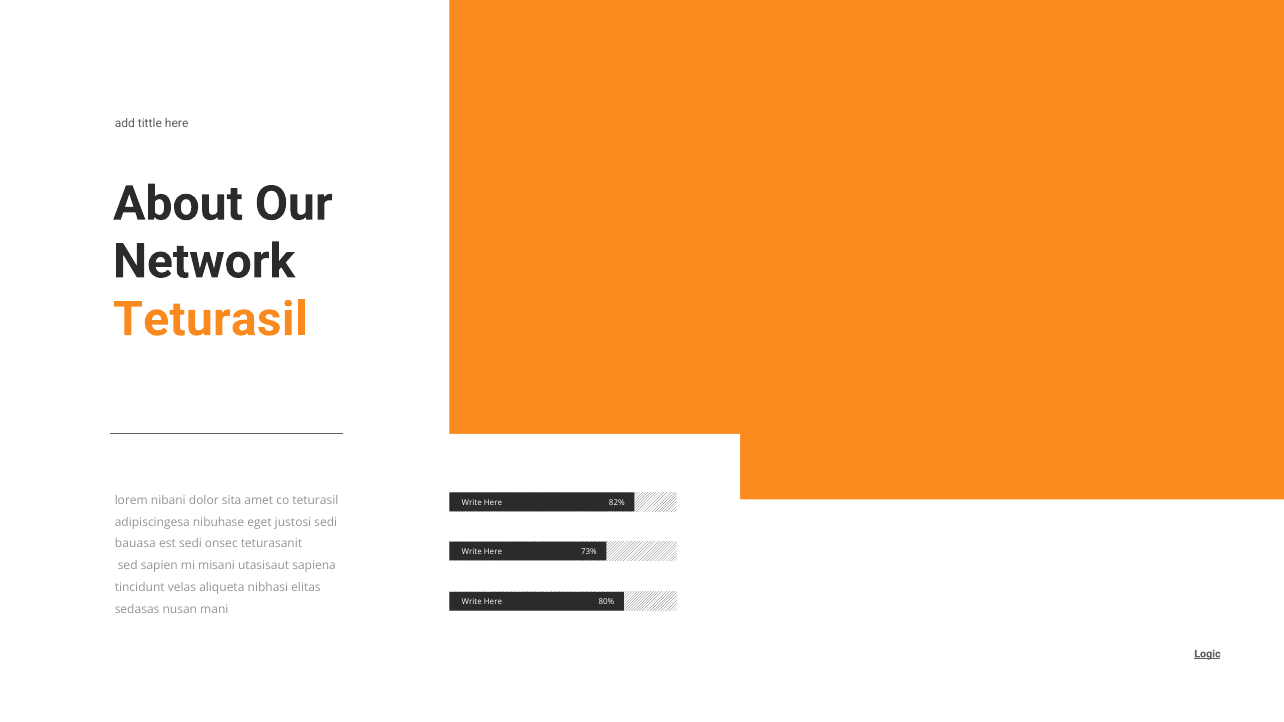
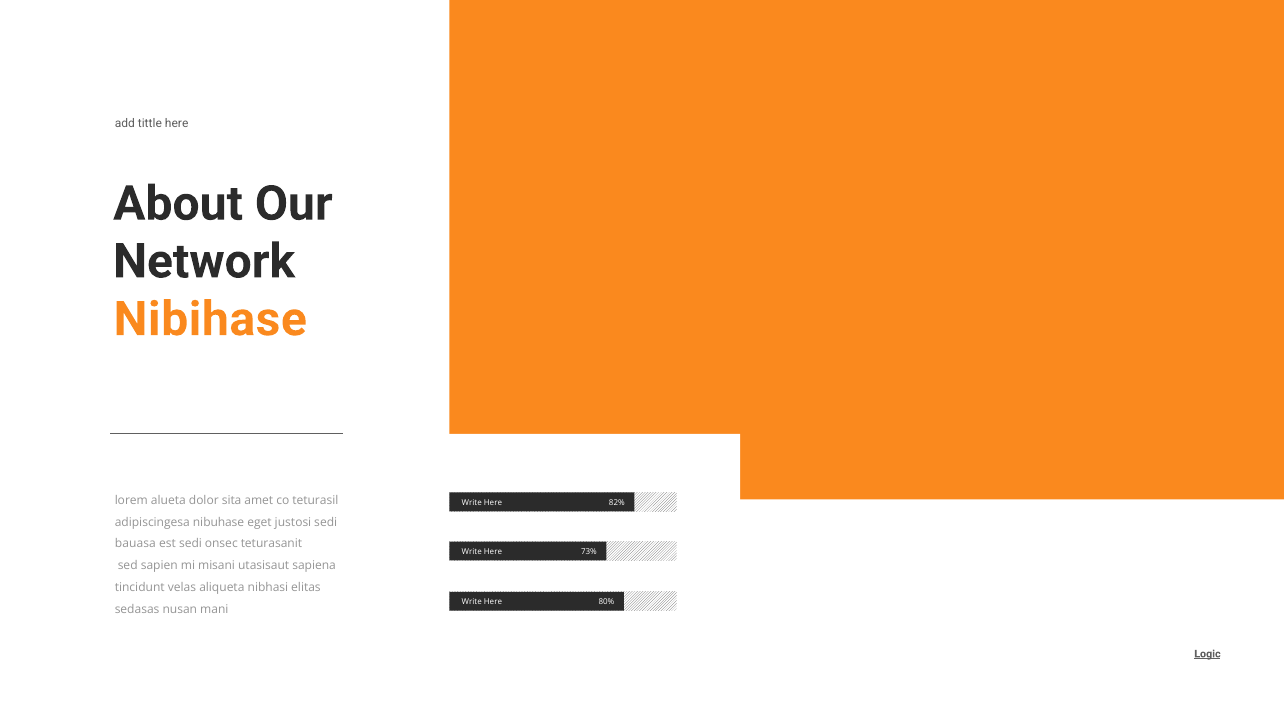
Teturasil: Teturasil -> Nibihase (210, 319)
nibani: nibani -> alueta (168, 501)
